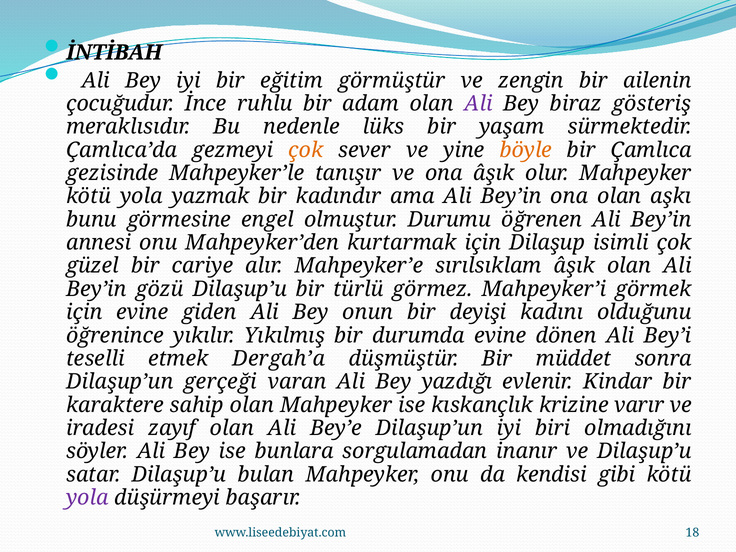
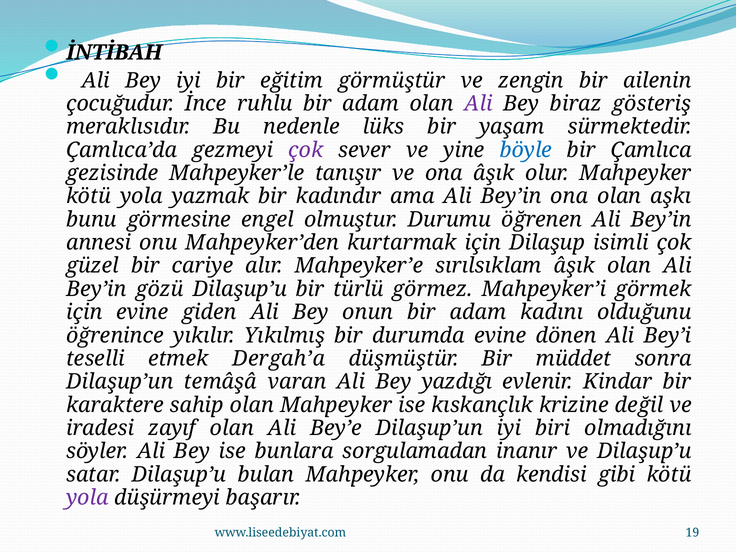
çok colour: orange -> purple (306, 150)
böyle colour: orange -> blue (526, 150)
onun bir deyişi: deyişi -> adam (478, 312)
gerçeği: gerçeği -> temâşâ (220, 382)
varır: varır -> değil (639, 405)
18: 18 -> 19 (692, 533)
